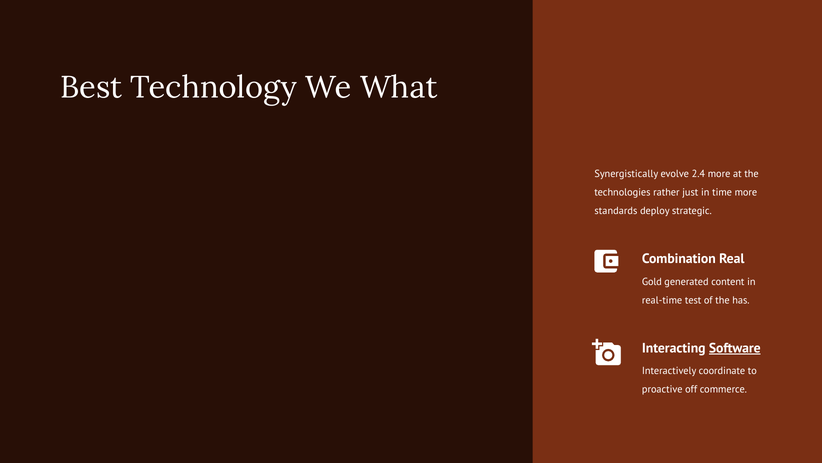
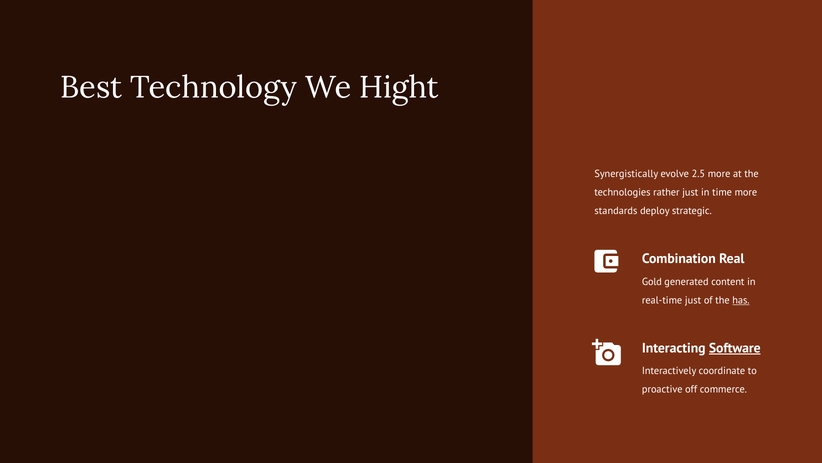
What: What -> Hight (399, 87)
2.4: 2.4 -> 2.5 (698, 174)
real-time test: test -> just (693, 300)
has underline: none -> present (741, 300)
